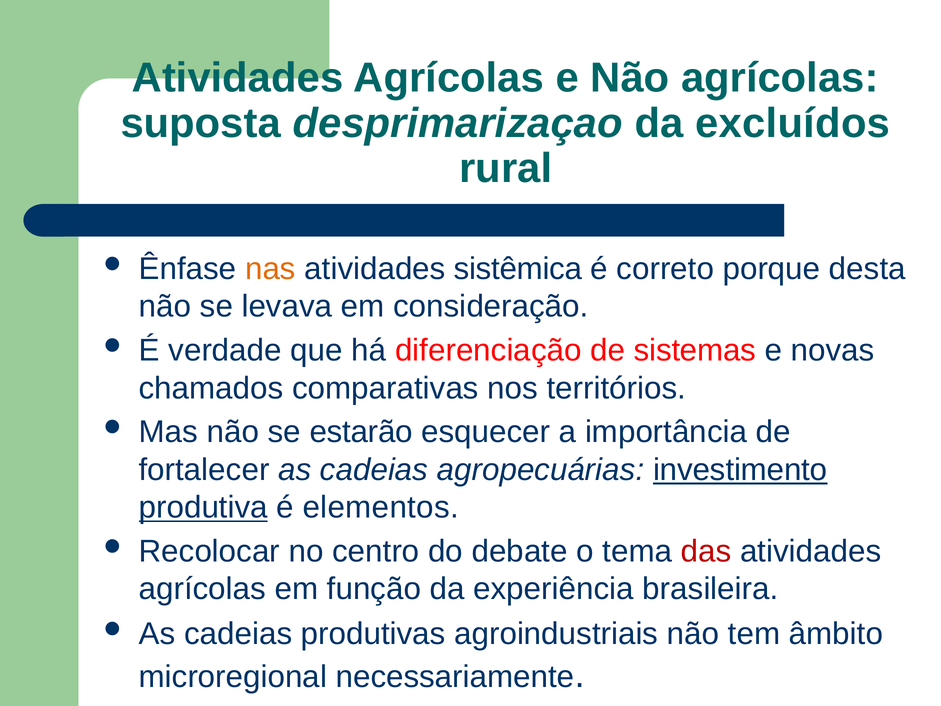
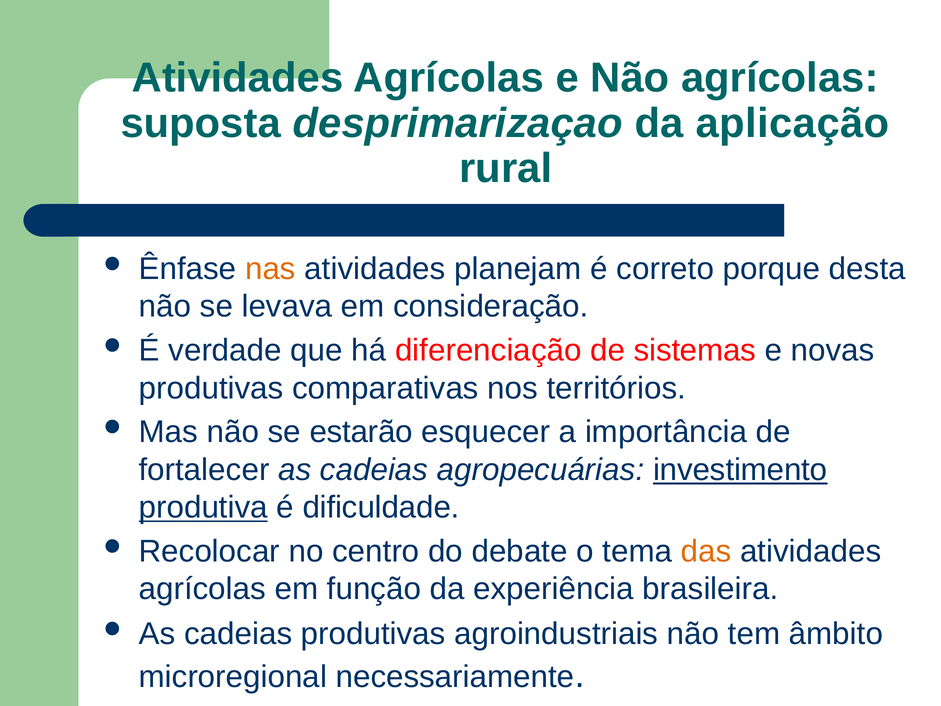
excluídos: excluídos -> aplicação (793, 123)
sistêmica: sistêmica -> planejam (518, 269)
chamados: chamados -> produtivas (211, 388)
elementos: elementos -> dificuldade (381, 507)
das colour: red -> orange (706, 551)
